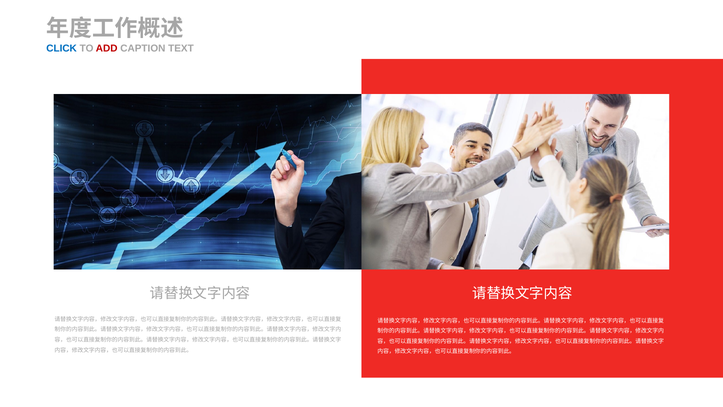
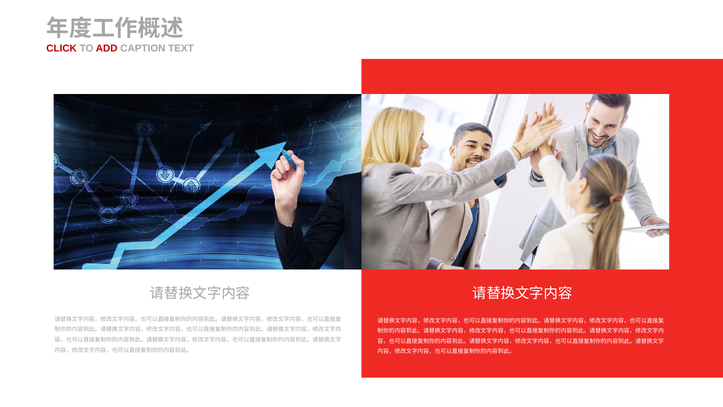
CLICK colour: blue -> red (62, 49)
